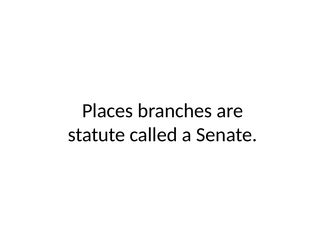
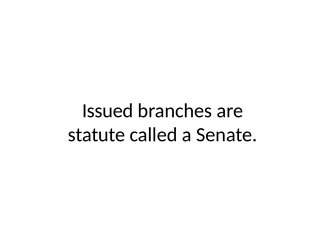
Places: Places -> Issued (108, 111)
